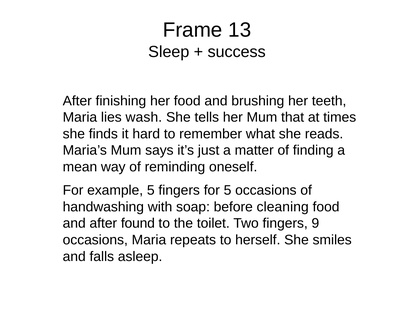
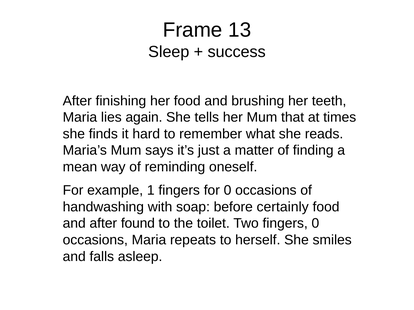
wash: wash -> again (144, 118)
example 5: 5 -> 1 (151, 191)
for 5: 5 -> 0 (228, 191)
cleaning: cleaning -> certainly (283, 207)
ﬁngers 9: 9 -> 0 (315, 224)
